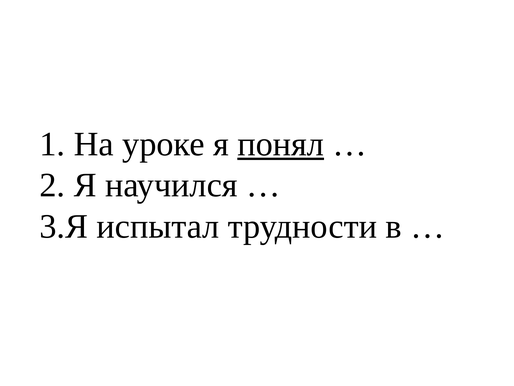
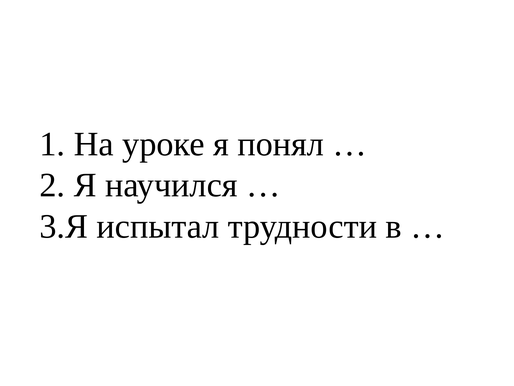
понял underline: present -> none (281, 144)
